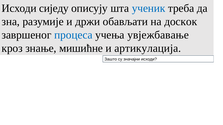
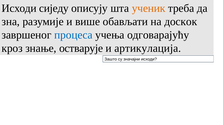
ученик colour: blue -> orange (149, 8)
држи: држи -> више (88, 22)
увјежбавање: увјежбавање -> одговарајућу (158, 35)
мишићне: мишићне -> остварује (81, 48)
